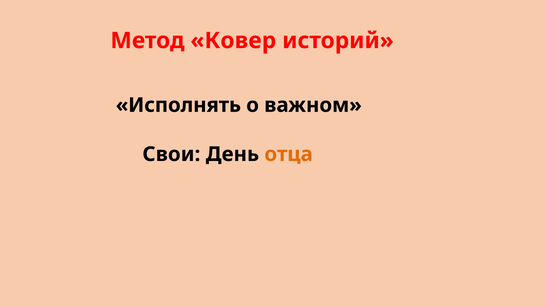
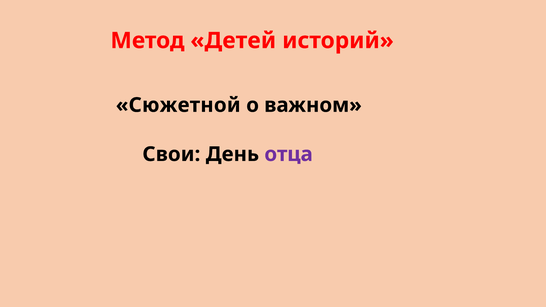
Ковер: Ковер -> Детей (233, 41)
Исполнять: Исполнять -> Сюжетной (178, 105)
отца colour: orange -> purple (289, 154)
